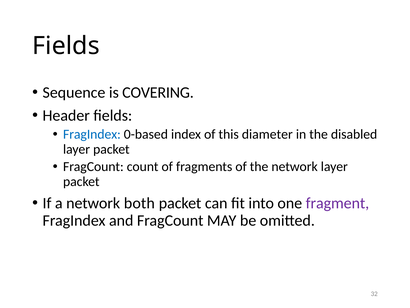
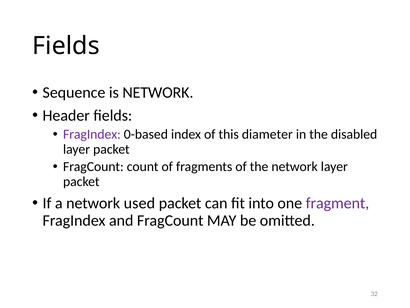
is COVERING: COVERING -> NETWORK (158, 92)
FragIndex colour: blue -> purple (92, 134)
both: both -> used (139, 203)
